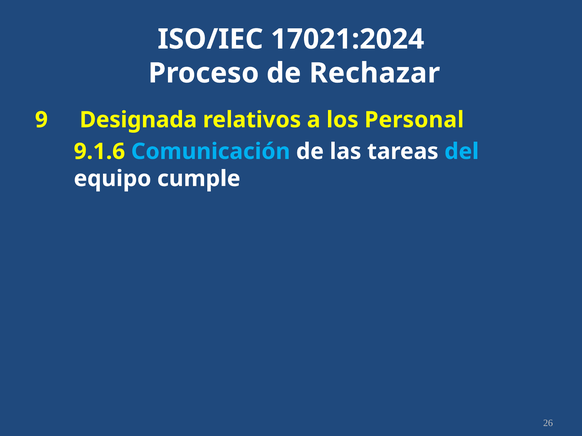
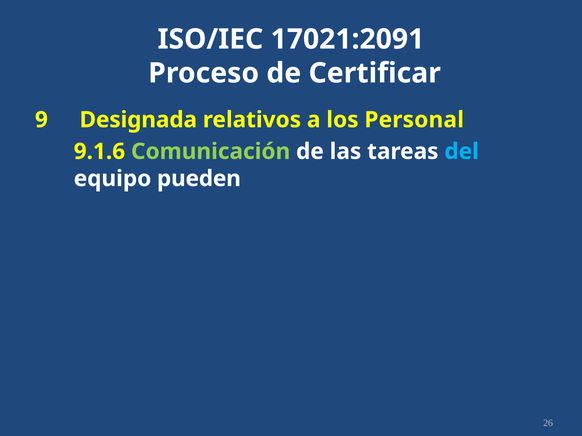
17021:2024: 17021:2024 -> 17021:2091 (347, 39)
Rechazar: Rechazar -> Certificar (375, 73)
Comunicación colour: light blue -> light green (211, 152)
cumple: cumple -> pueden (199, 179)
